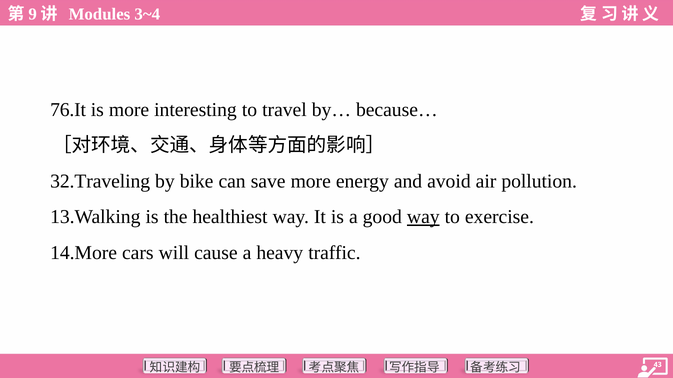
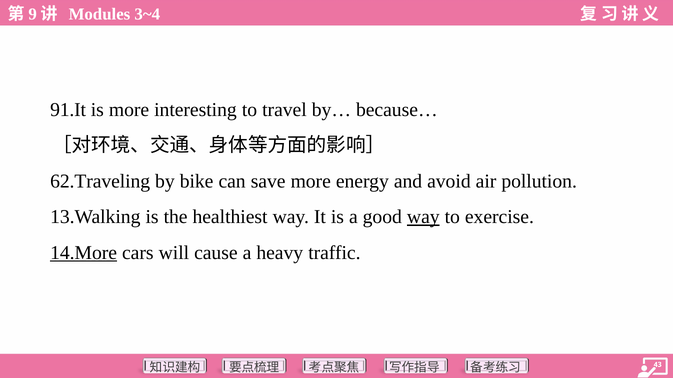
76.It: 76.It -> 91.It (68, 110)
32.Traveling: 32.Traveling -> 62.Traveling (100, 181)
14.More underline: none -> present (84, 253)
